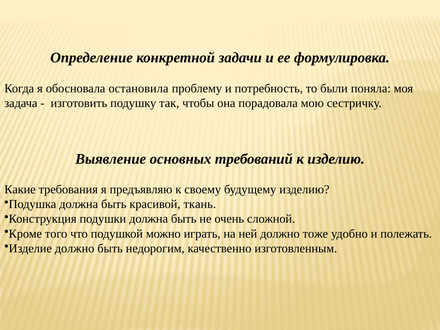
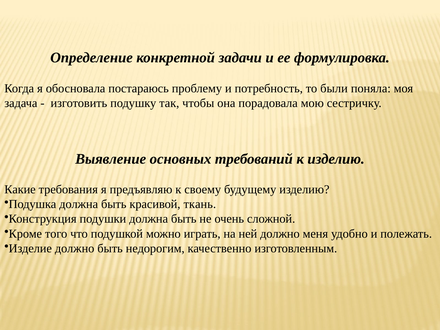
остановила: остановила -> постараюсь (139, 88)
тоже: тоже -> меня (315, 234)
